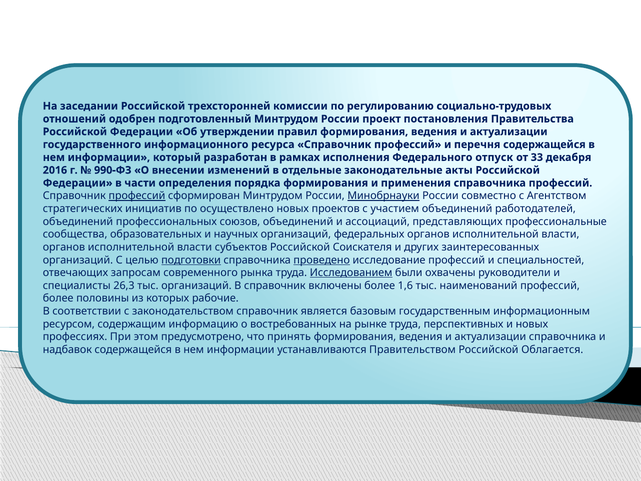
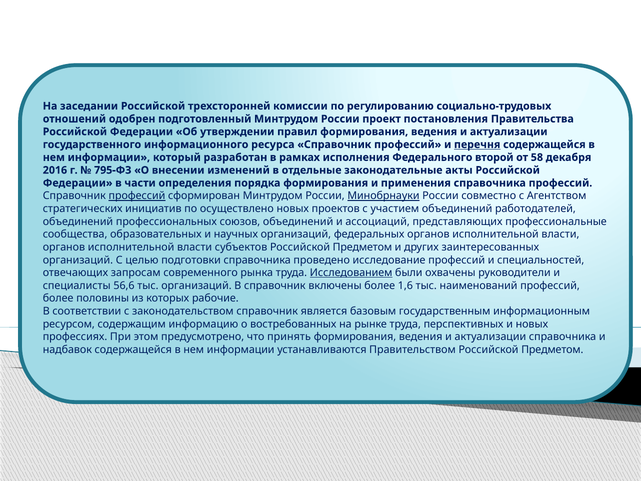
перечня underline: none -> present (477, 144)
отпуск: отпуск -> второй (494, 157)
33: 33 -> 58 (537, 157)
990-ФЗ: 990-ФЗ -> 795-ФЗ (113, 170)
субъектов Российской Соискателя: Соискателя -> Предметом (362, 247)
подготовки underline: present -> none (191, 260)
проведено underline: present -> none (322, 260)
26,3: 26,3 -> 56,6 (124, 285)
Правительством Российской Облагается: Облагается -> Предметом (552, 350)
